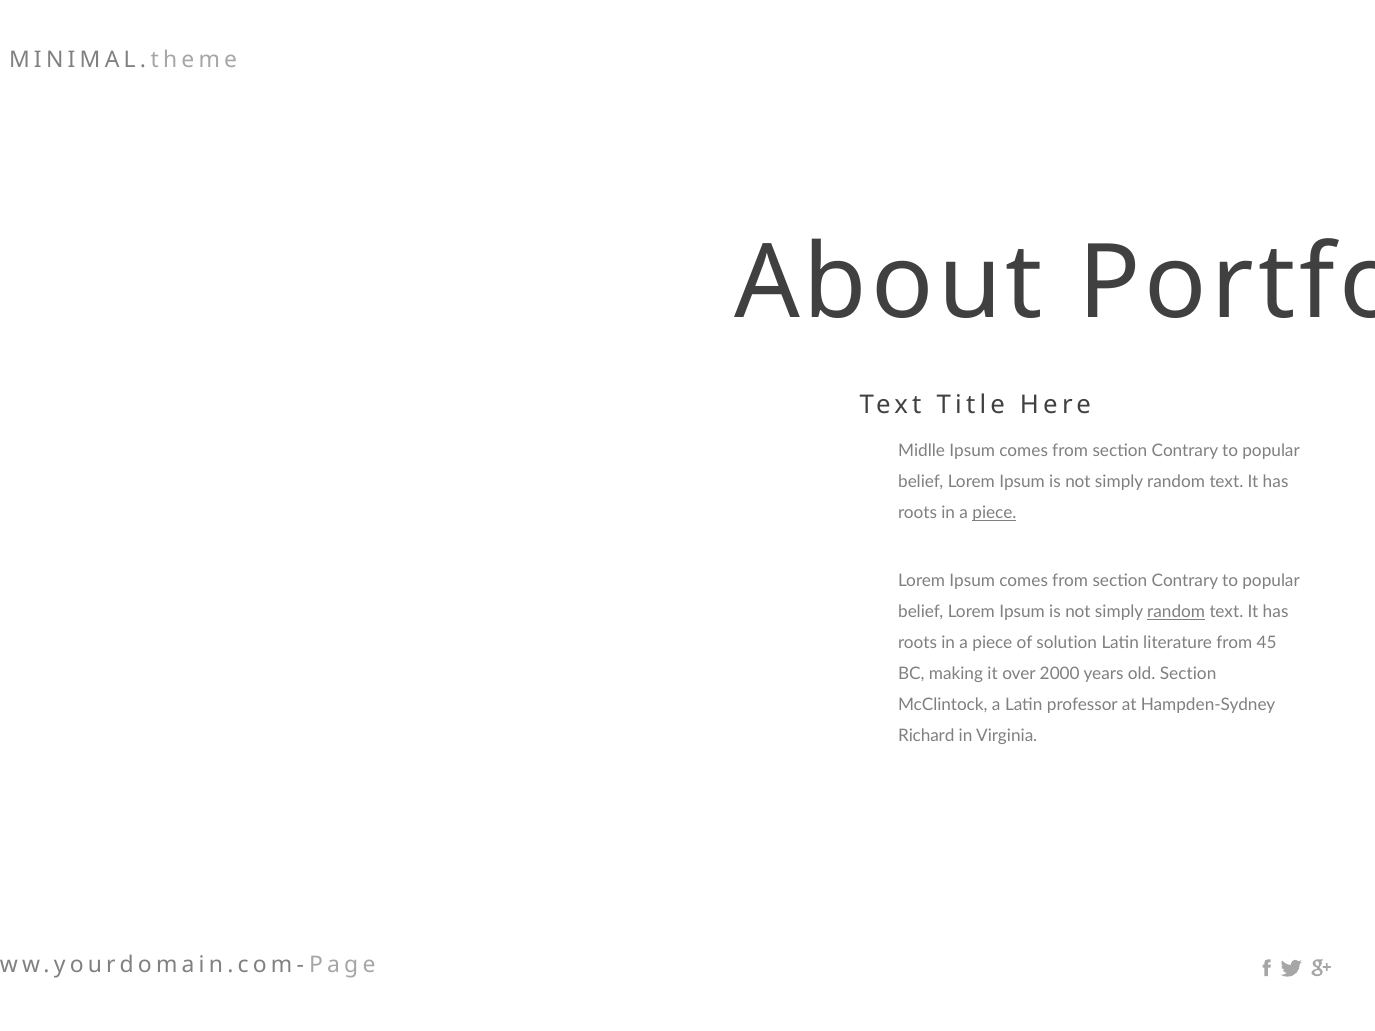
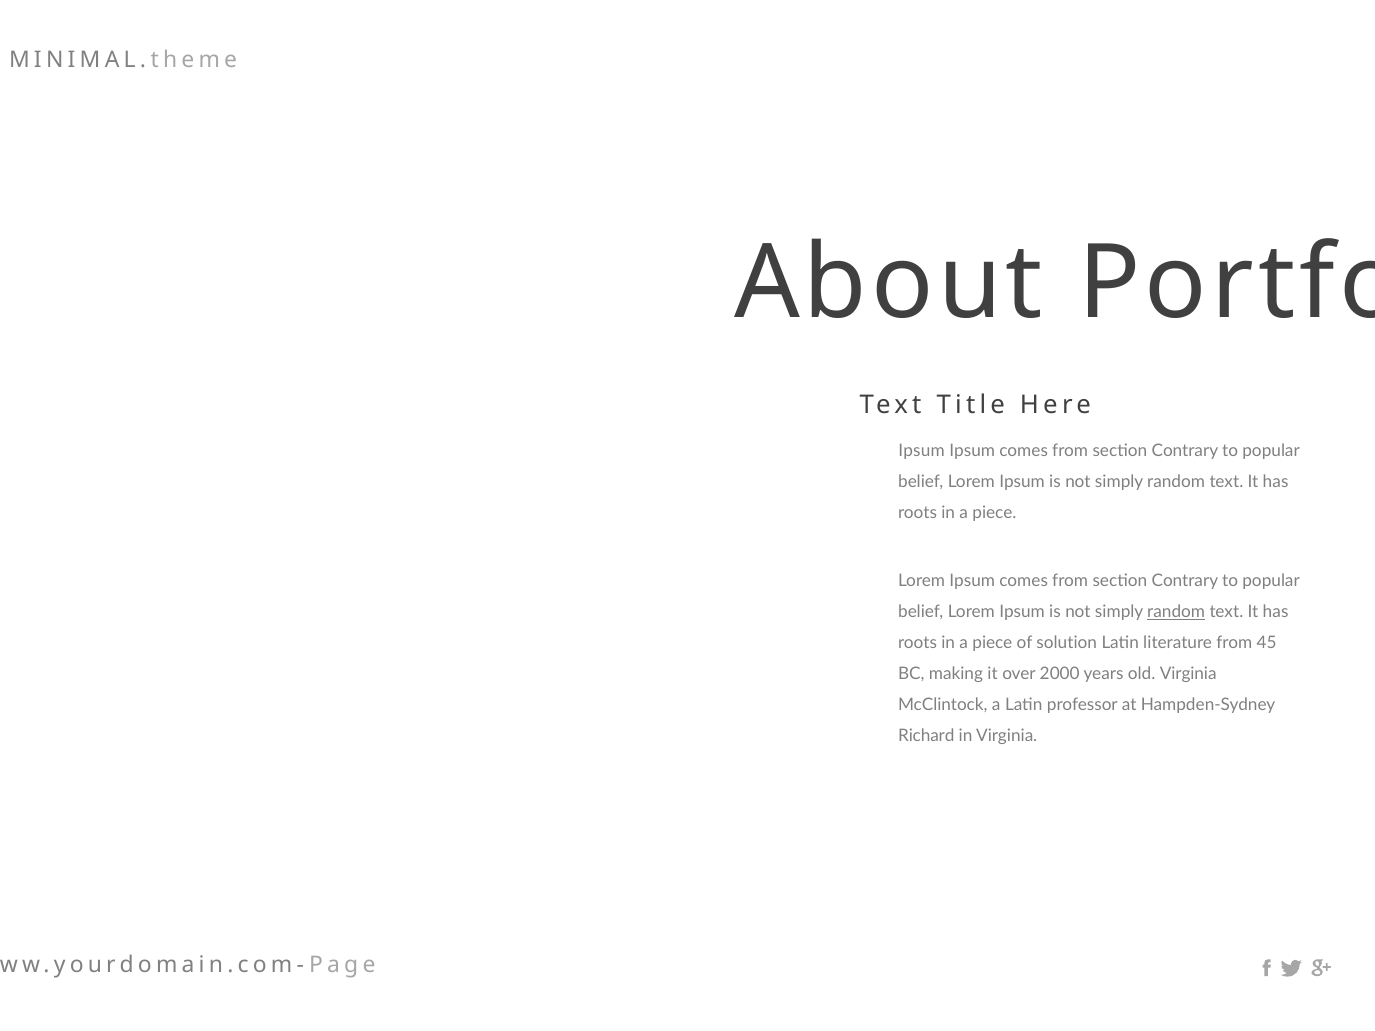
Midlle: Midlle -> Ipsum (922, 451)
piece underline: present -> none (994, 513)
old Section: Section -> Virginia (1188, 674)
